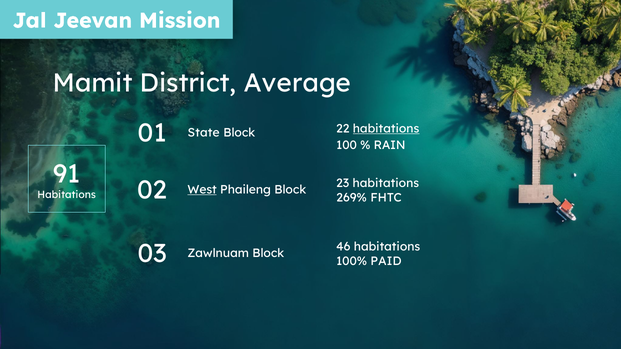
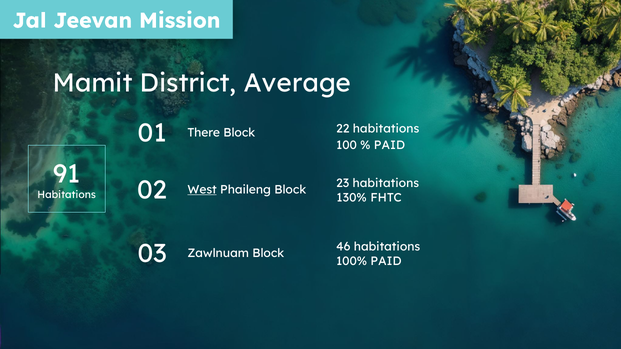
habitations underline: present -> none (386, 129)
State: State -> There (204, 133)
RAIN: RAIN -> PAID (389, 145)
269%: 269% -> 130% (352, 198)
